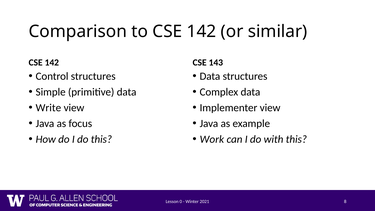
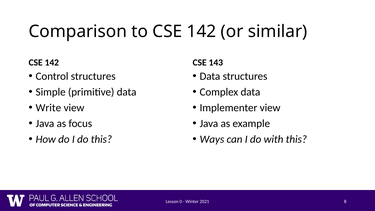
Work: Work -> Ways (212, 139)
